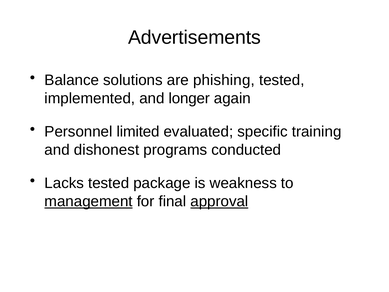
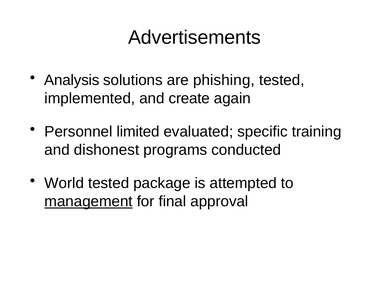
Balance: Balance -> Analysis (72, 80)
longer: longer -> create (189, 98)
Lacks: Lacks -> World (64, 183)
weakness: weakness -> attempted (243, 183)
approval underline: present -> none (219, 201)
